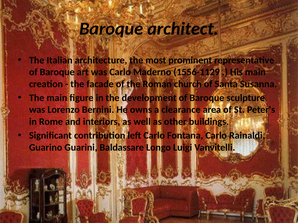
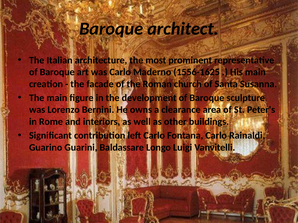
1556-1129: 1556-1129 -> 1556-1625 (197, 72)
